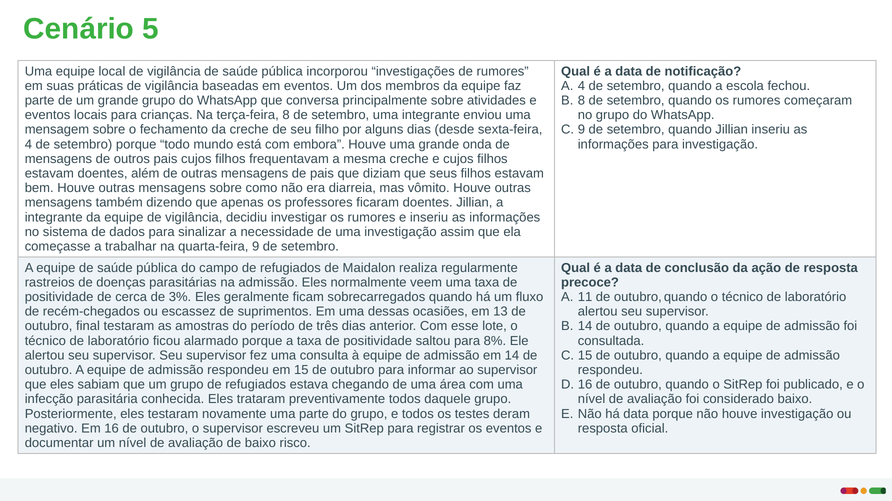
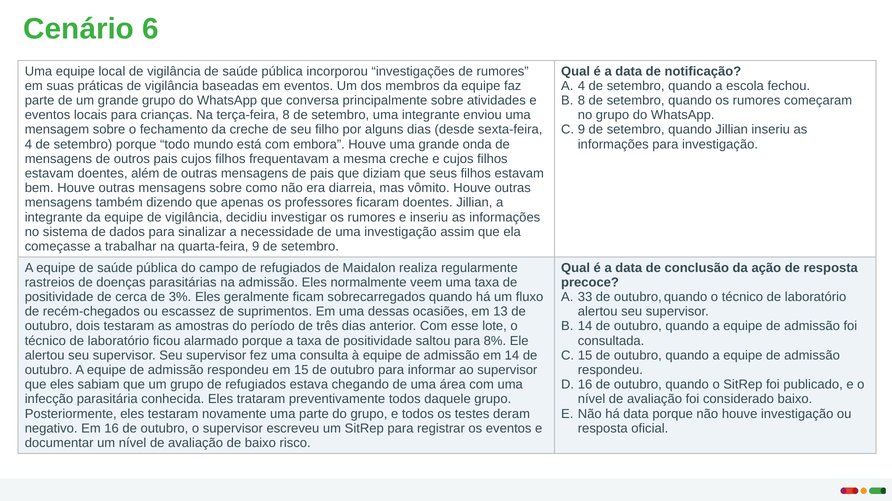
5: 5 -> 6 (151, 29)
11: 11 -> 33 (585, 297)
final: final -> dois (88, 327)
